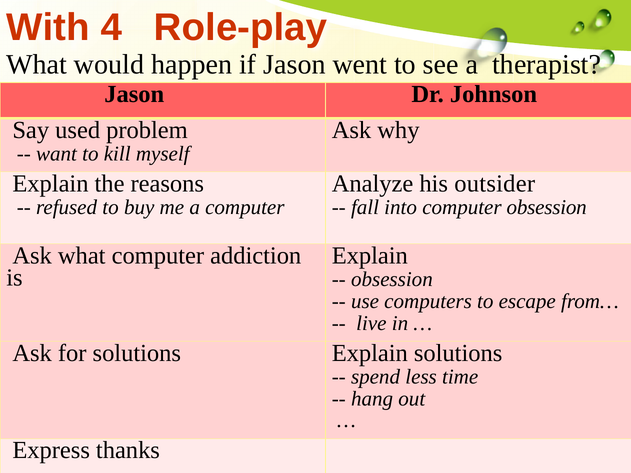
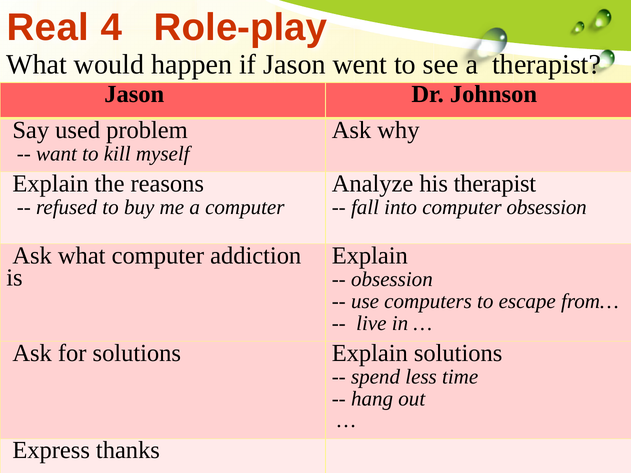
With: With -> Real (48, 28)
his outsider: outsider -> therapist (495, 184)
